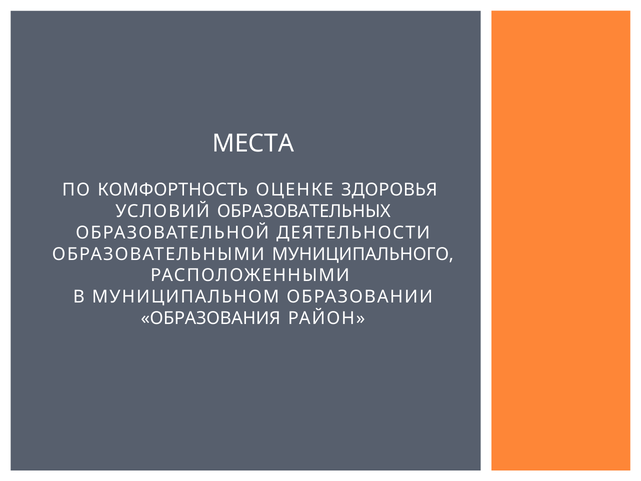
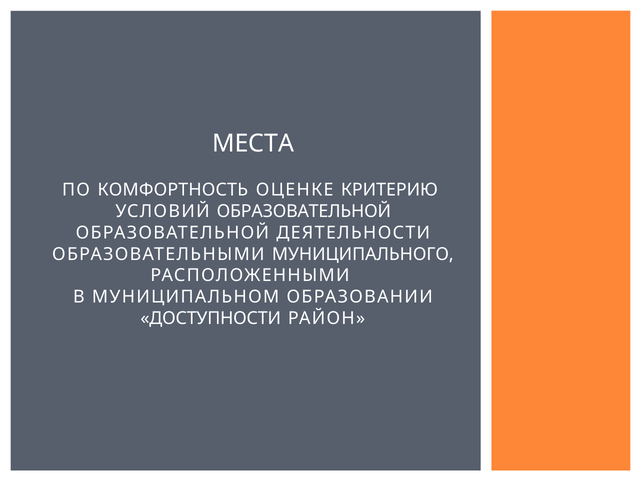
ЗДОРОВЬЯ: ЗДОРОВЬЯ -> КРИТЕРИЮ (389, 190)
УСЛОВИЙ ОБРАЗОВАТЕЛЬНЫХ: ОБРАЗОВАТЕЛЬНЫХ -> ОБРАЗОВАТЕЛЬНОЙ (304, 211)
ОБРАЗОВАНИЯ: ОБРАЗОВАНИЯ -> ДОСТУПНОСТИ (211, 318)
